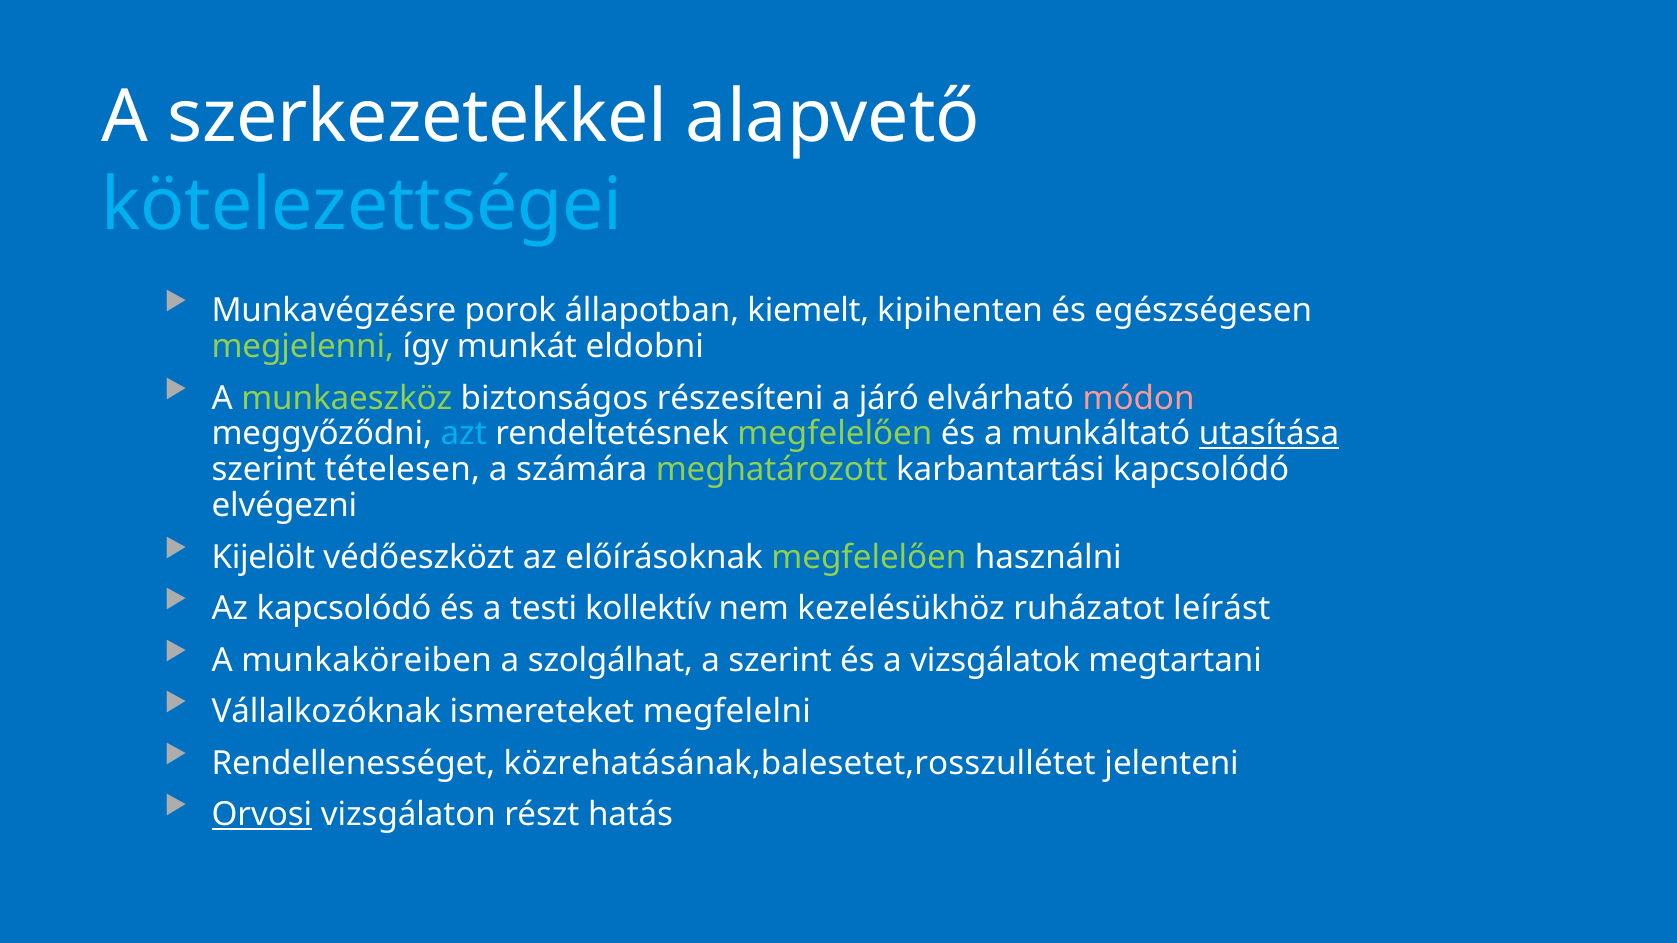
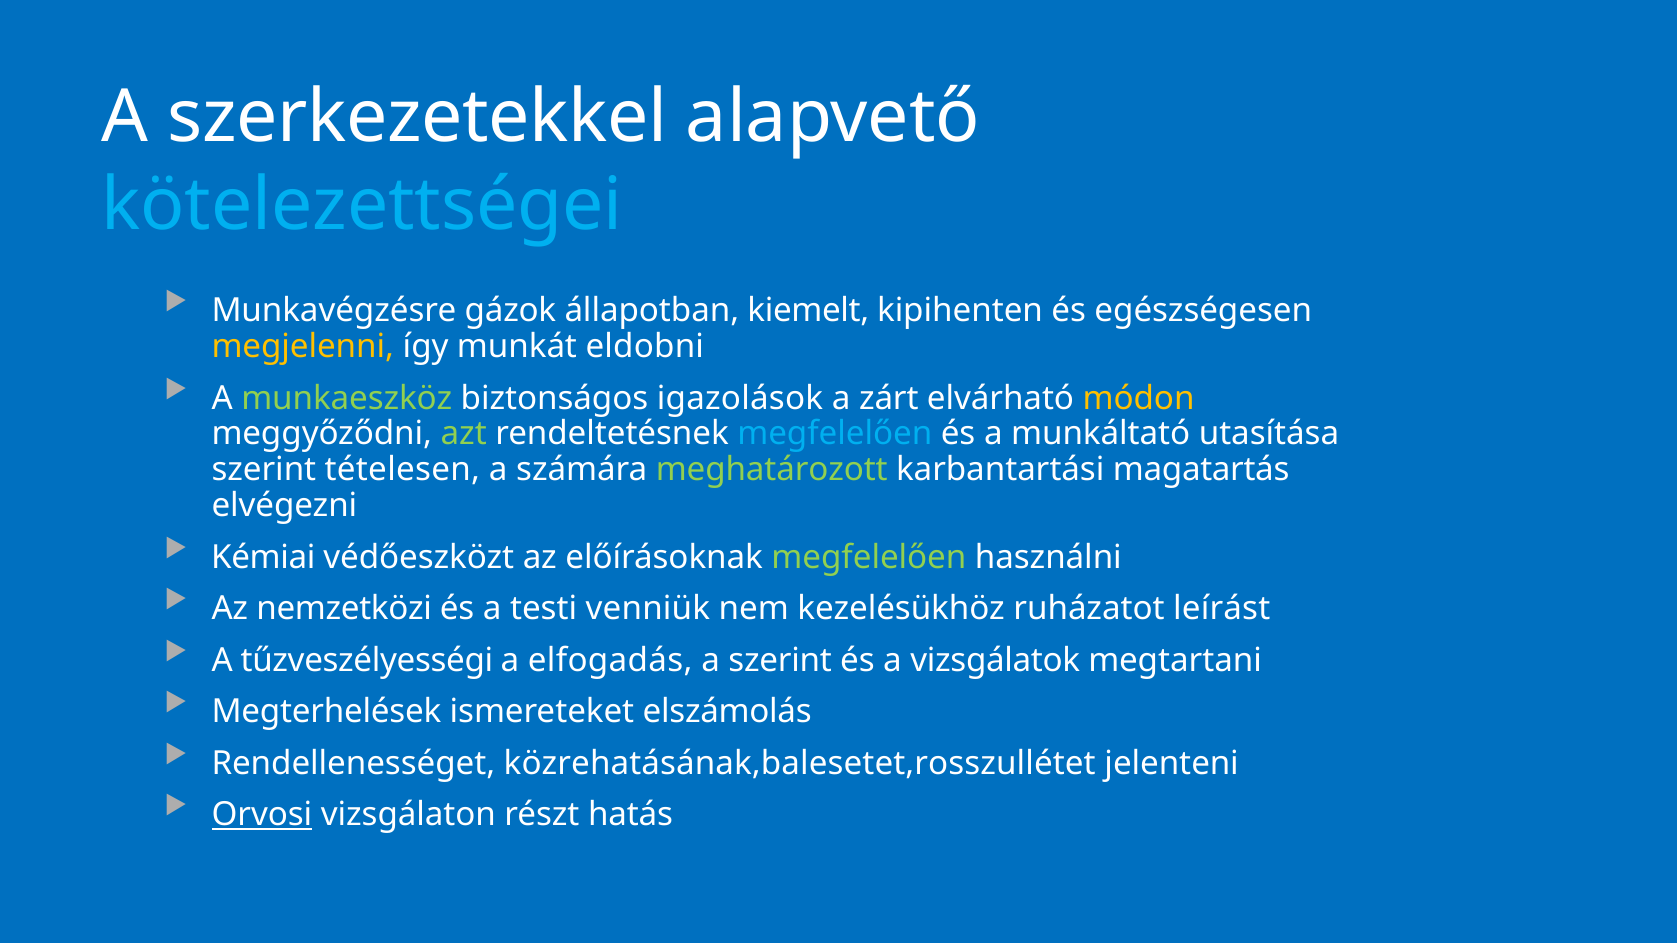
porok: porok -> gázok (510, 311)
megjelenni colour: light green -> yellow (303, 347)
részesíteni: részesíteni -> igazolások (740, 398)
járó: járó -> zárt (889, 398)
módon colour: pink -> yellow (1139, 398)
azt colour: light blue -> light green (464, 434)
megfelelően colour: light green -> light blue (835, 434)
utasítása underline: present -> none (1269, 434)
karbantartási kapcsolódó: kapcsolódó -> magatartás (1201, 470)
Kijelölt: Kijelölt -> Kémiai (263, 557)
Az kapcsolódó: kapcsolódó -> nemzetközi (344, 609)
kollektív: kollektív -> venniük (648, 609)
munkaköreiben: munkaköreiben -> tűzveszélyességi (367, 661)
szolgálhat: szolgálhat -> elfogadás (610, 661)
Vállalkozóknak: Vállalkozóknak -> Megterhelések (326, 712)
megfelelni: megfelelni -> elszámolás (727, 712)
